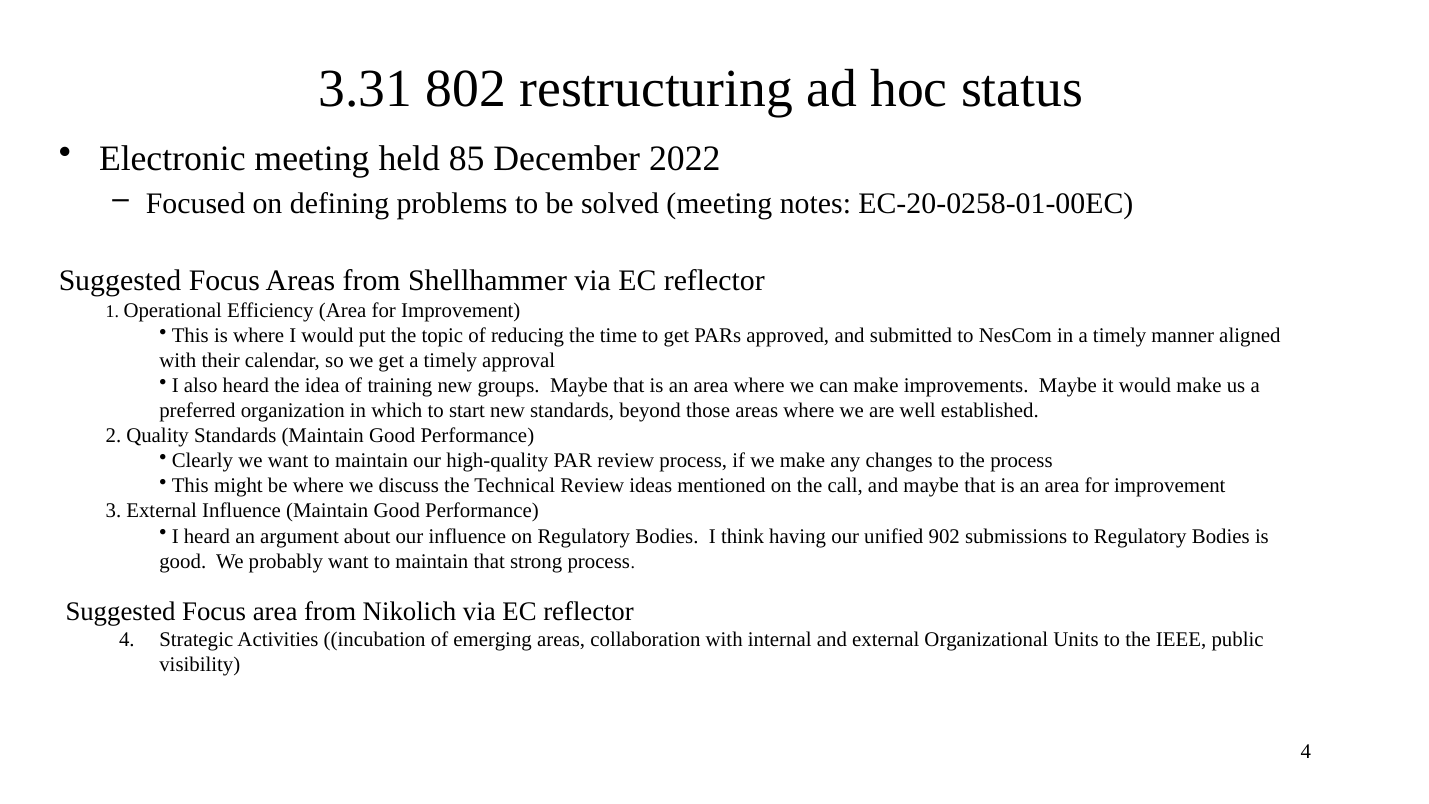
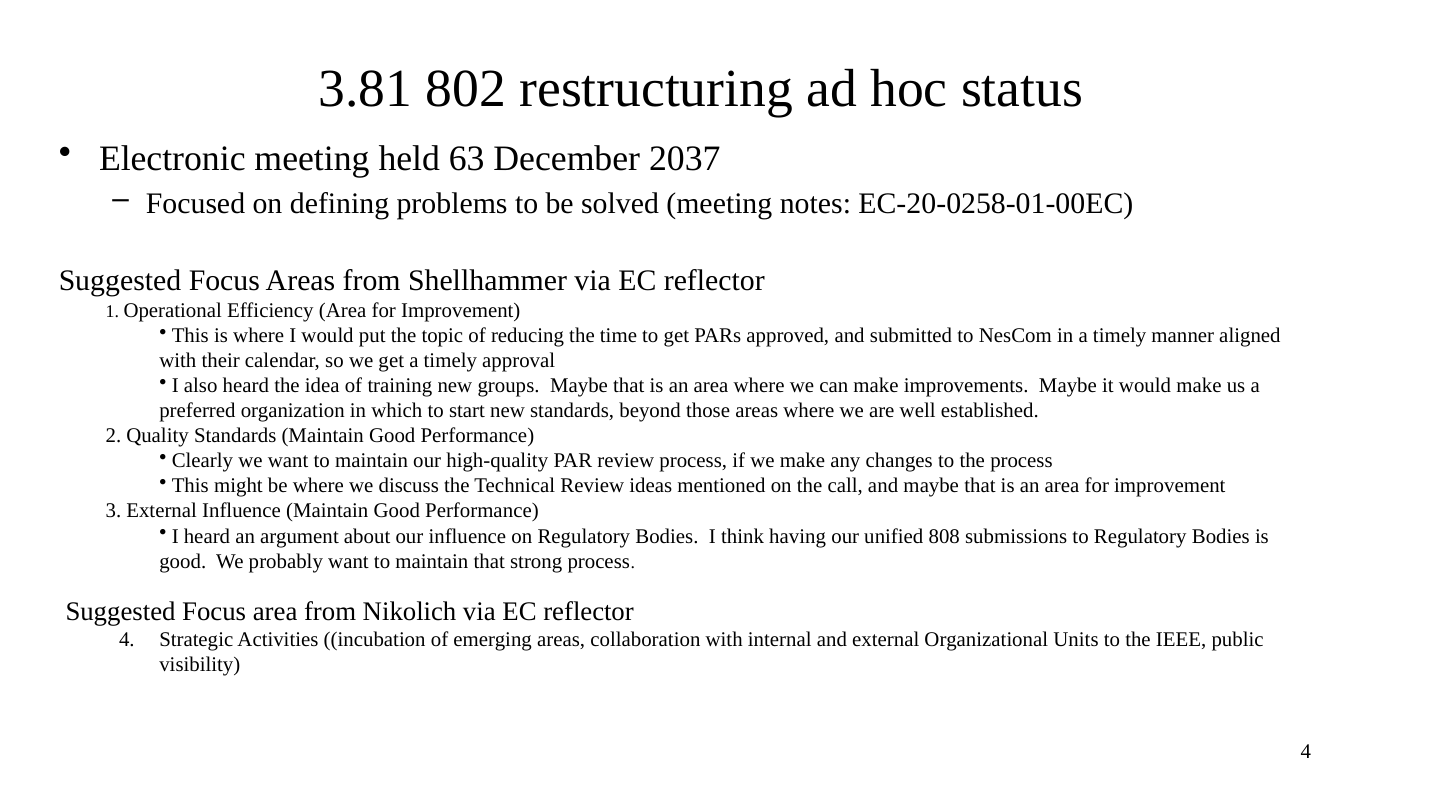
3.31: 3.31 -> 3.81 (366, 89)
85: 85 -> 63 (467, 159)
2022: 2022 -> 2037 (685, 159)
902: 902 -> 808 (944, 536)
